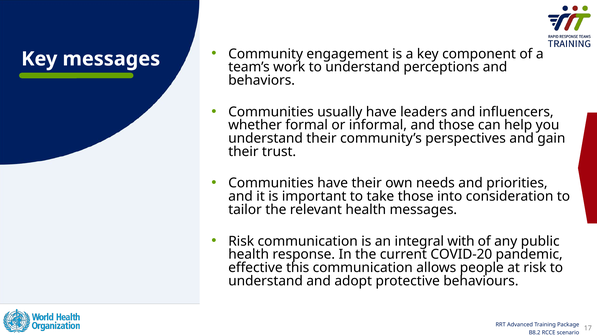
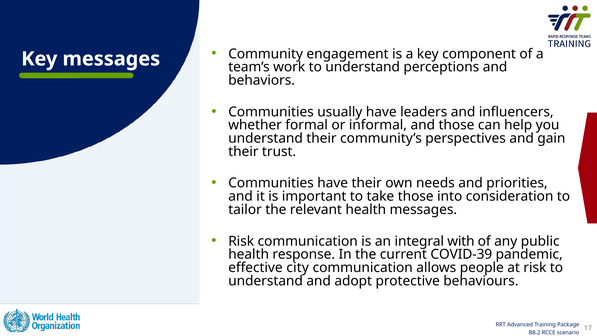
COVID-20: COVID-20 -> COVID-39 (461, 254)
this: this -> city (298, 268)
